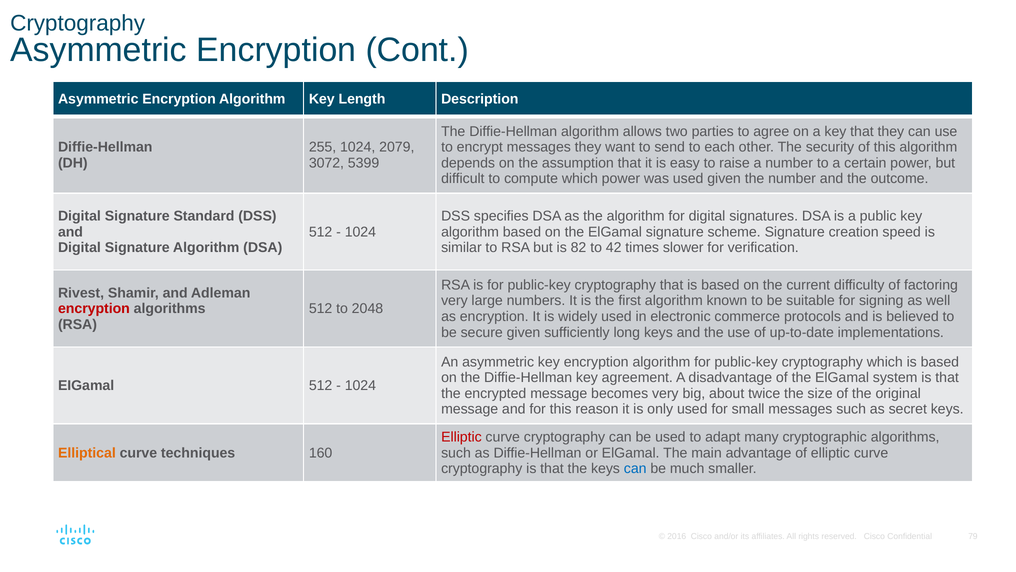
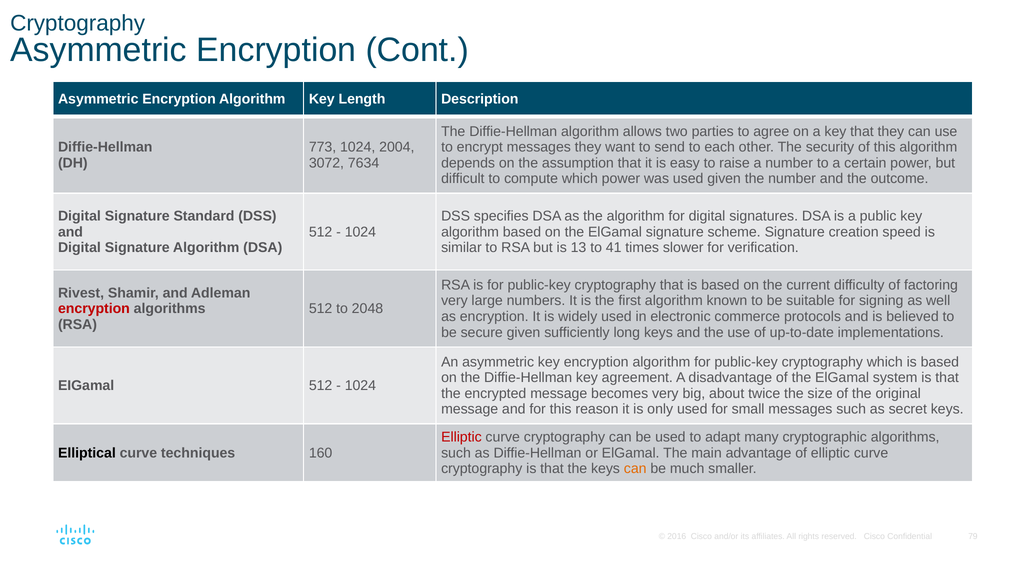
255: 255 -> 773 (323, 147)
2079: 2079 -> 2004 (397, 147)
5399: 5399 -> 7634 (364, 163)
82: 82 -> 13 (578, 247)
42: 42 -> 41 (614, 247)
Elliptical colour: orange -> black (87, 453)
can colour: blue -> orange (635, 468)
